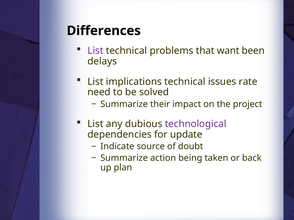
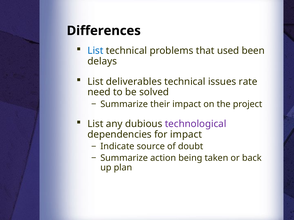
List colour: purple -> blue (95, 51)
want: want -> used (228, 51)
implications: implications -> deliverables (134, 82)
for update: update -> impact (186, 135)
